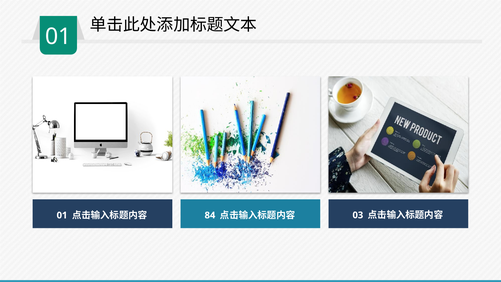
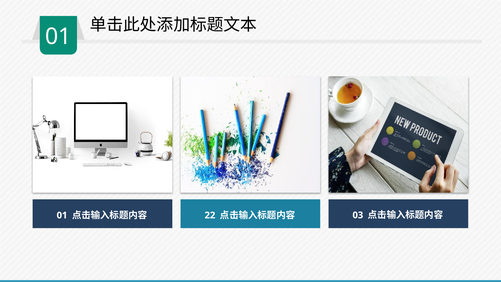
84: 84 -> 22 (210, 215)
